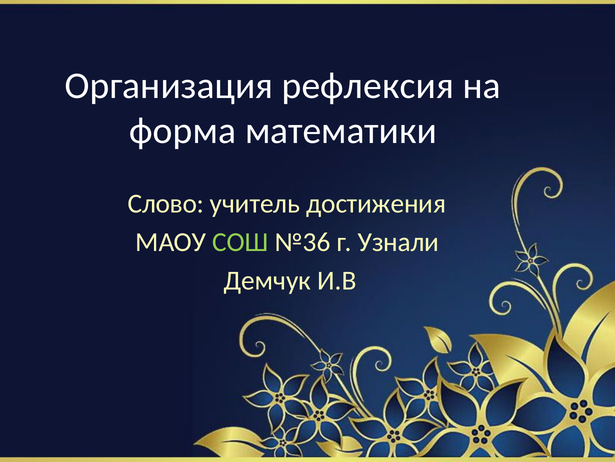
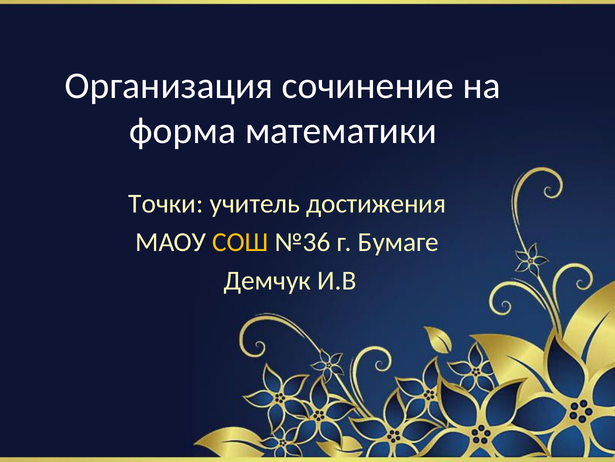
рефлексия: рефлексия -> сочинение (368, 86)
Слово: Слово -> Точки (166, 204)
СОШ colour: light green -> yellow (240, 242)
Узнали: Узнали -> Бумаге (398, 242)
